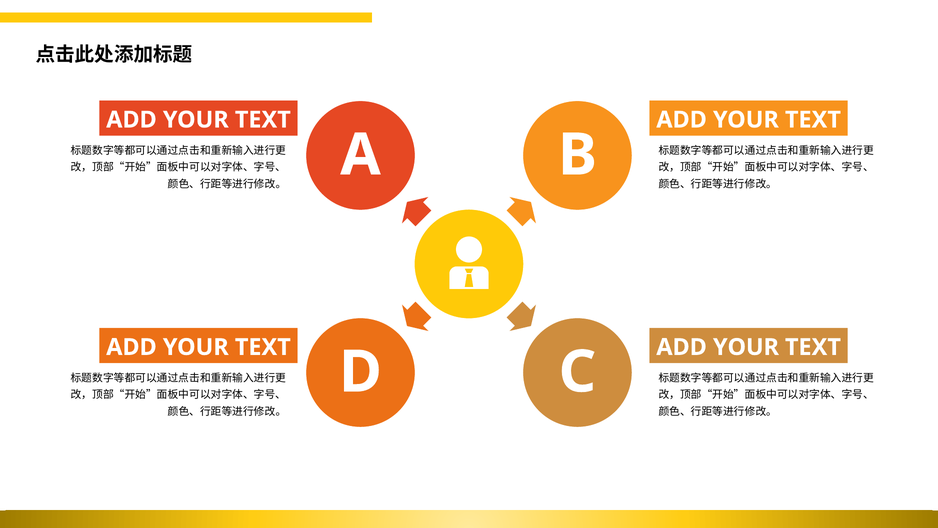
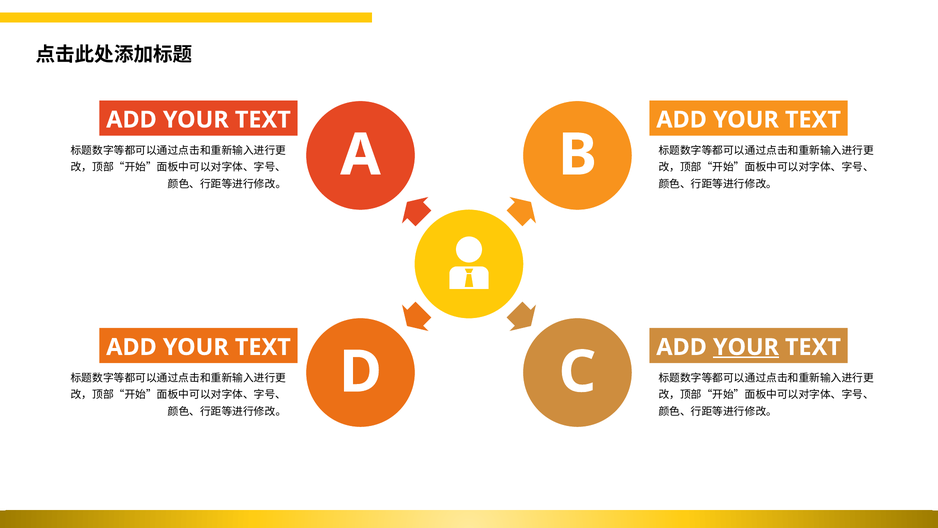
YOUR underline: none -> present (746, 347)
